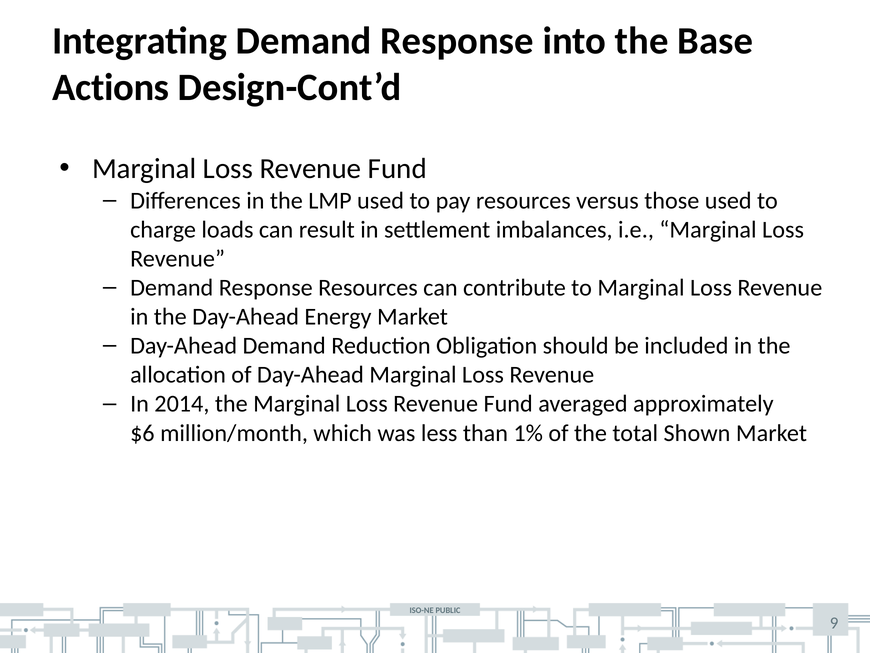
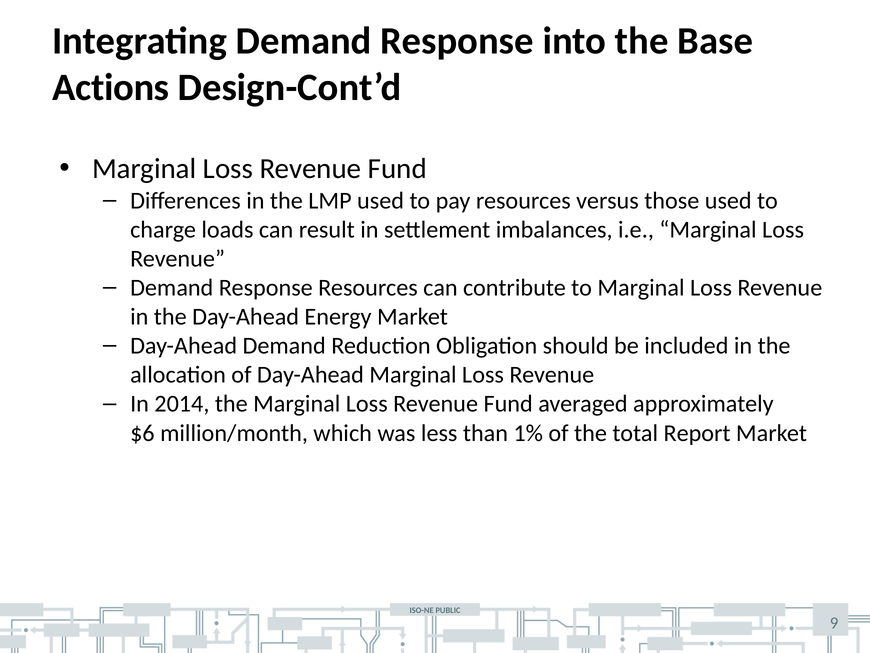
Shown: Shown -> Report (697, 433)
